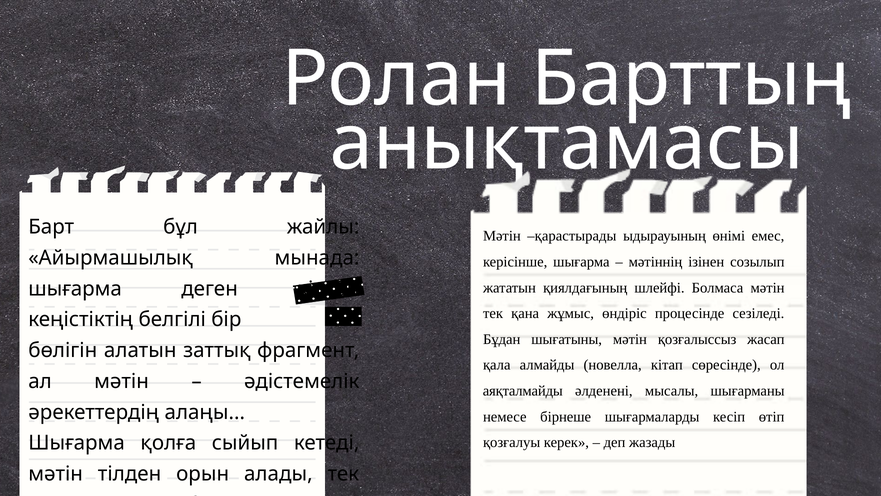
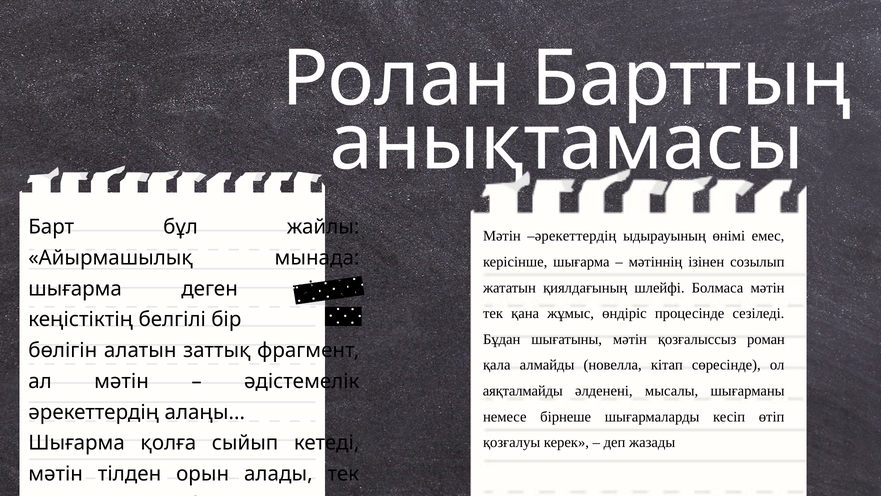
Мәтін қарастырады: қарастырады -> әрекеттердің (572, 236)
жасап: жасап -> роман (766, 339)
